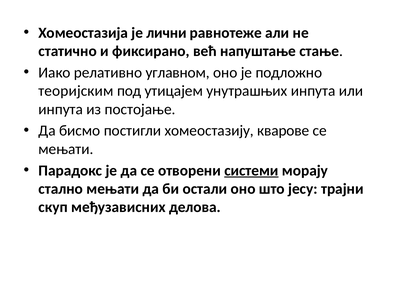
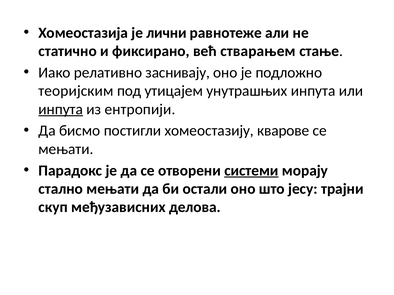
напуштање: напуштање -> стварањем (258, 51)
углавном: углавном -> заснивају (178, 73)
инпута underline: none -> present (61, 109)
постојање: постојање -> ентропији (140, 109)
